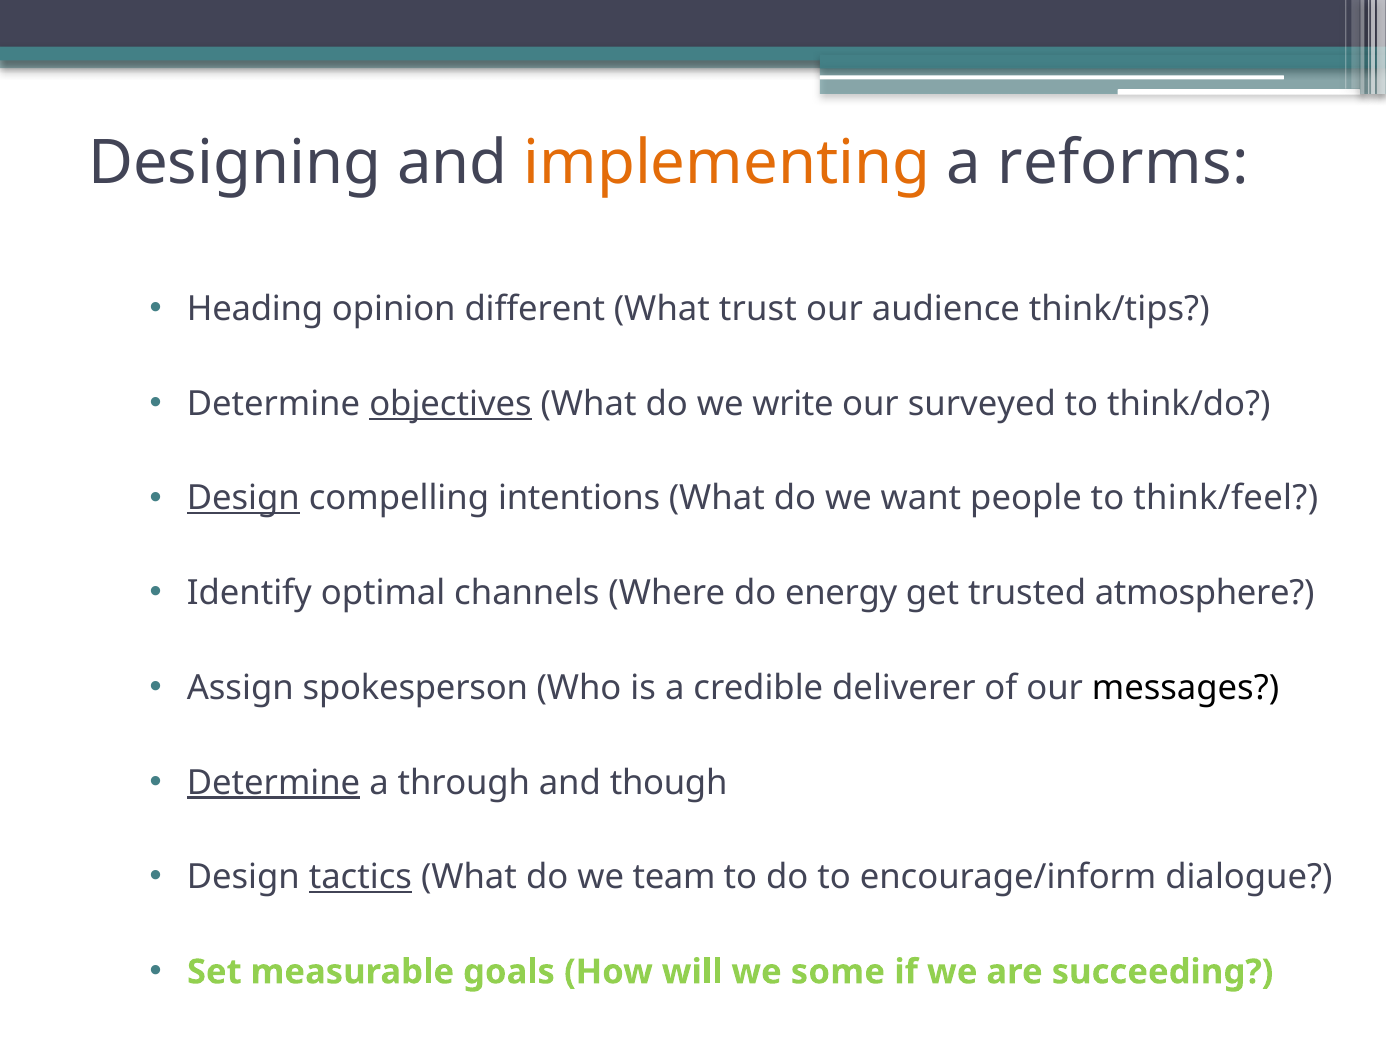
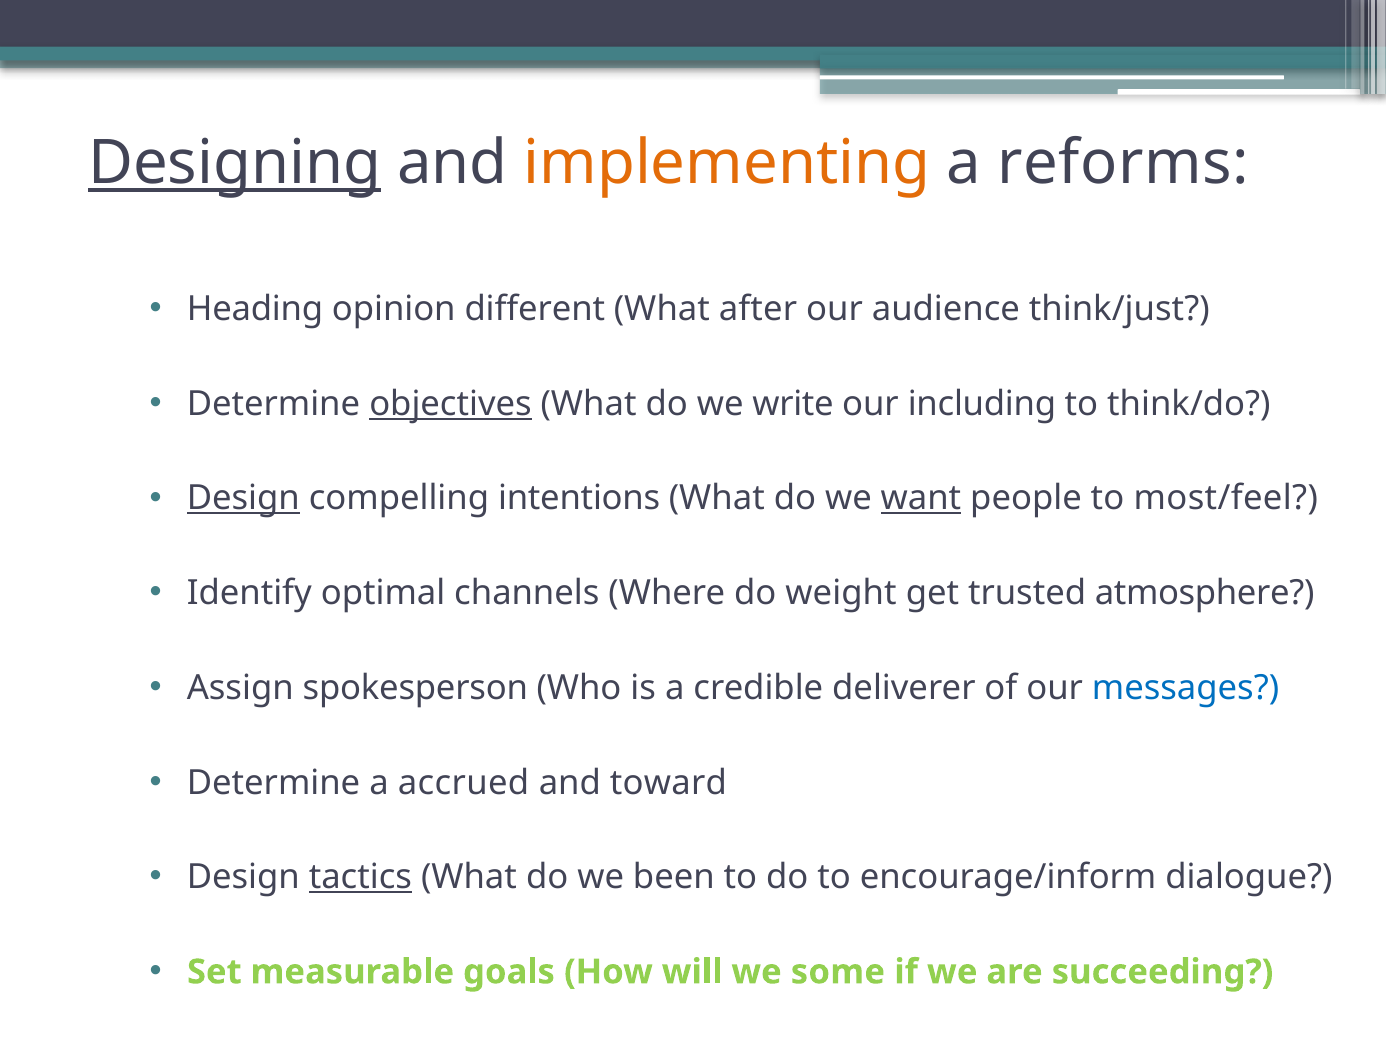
Designing underline: none -> present (235, 164)
trust: trust -> after (758, 309)
think/tips: think/tips -> think/just (1119, 309)
surveyed: surveyed -> including (982, 404)
want underline: none -> present (921, 499)
think/feel: think/feel -> most/feel (1226, 499)
energy: energy -> weight (841, 593)
messages colour: black -> blue (1186, 688)
Determine underline: present -> none (274, 783)
through: through -> accrued (464, 783)
though: though -> toward (668, 783)
team: team -> been (674, 878)
